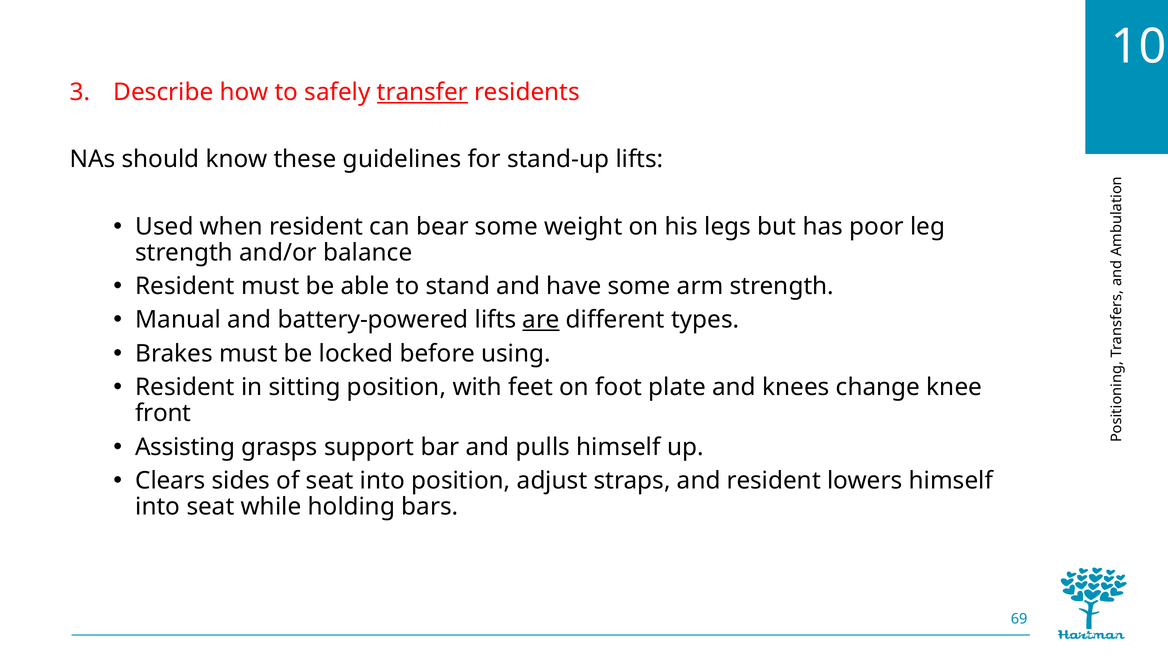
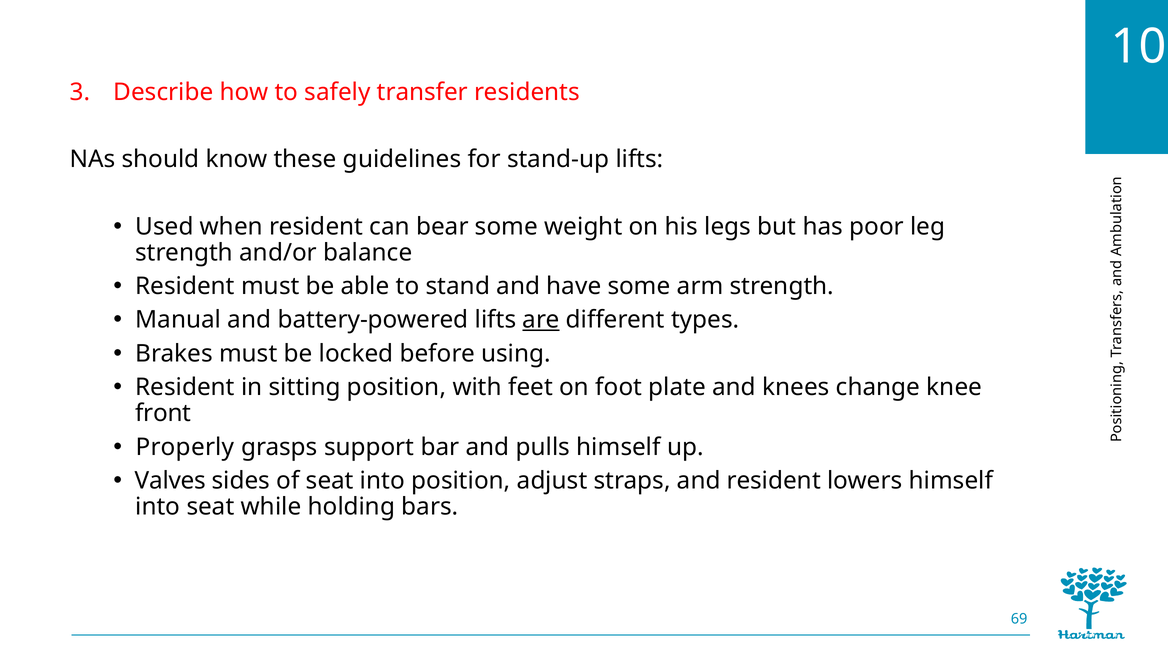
transfer underline: present -> none (422, 92)
Assisting: Assisting -> Properly (185, 447)
Clears: Clears -> Valves (170, 481)
